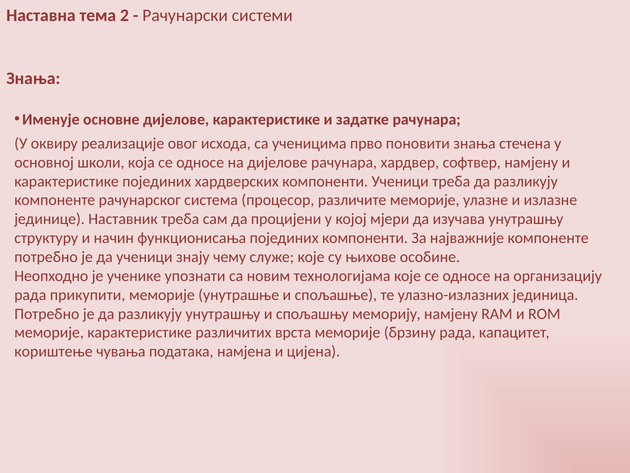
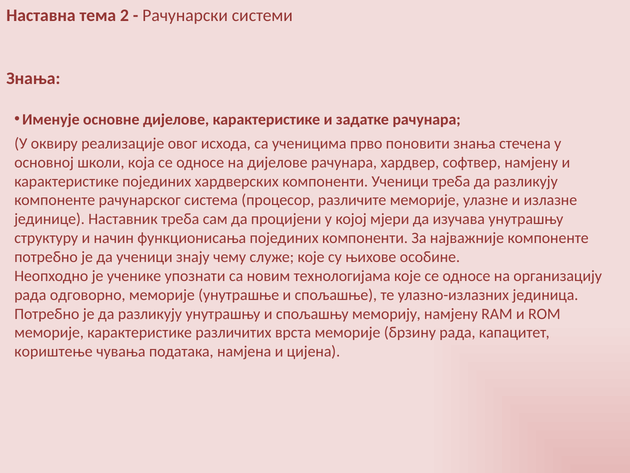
прикупити: прикупити -> одговорно (88, 295)
